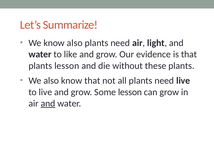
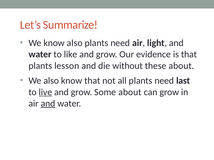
these plants: plants -> about (181, 66)
need live: live -> last (183, 81)
live underline: none -> present (45, 92)
Some lesson: lesson -> about (130, 92)
